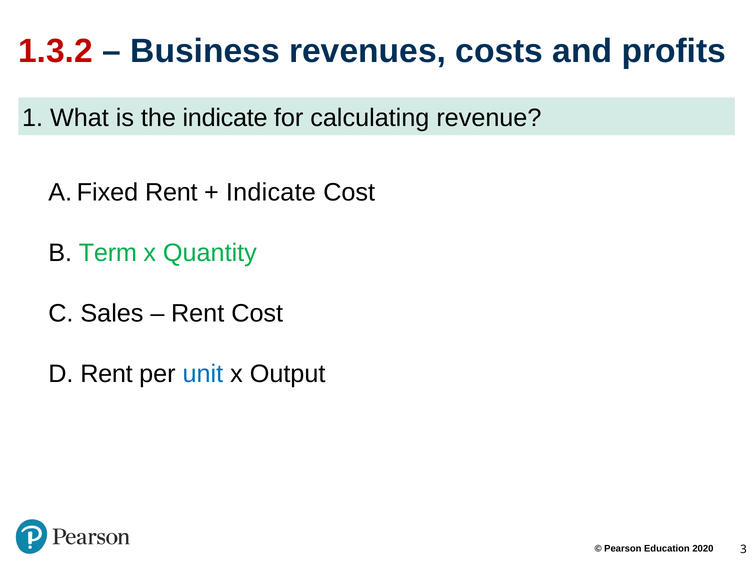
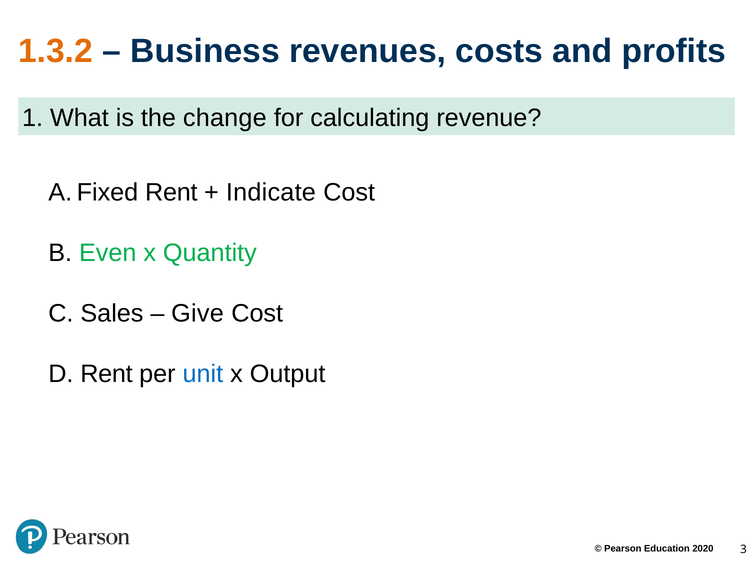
1.3.2 colour: red -> orange (56, 51)
the indicate: indicate -> change (225, 118)
Term: Term -> Even (108, 253)
Rent: Rent -> Give (198, 313)
